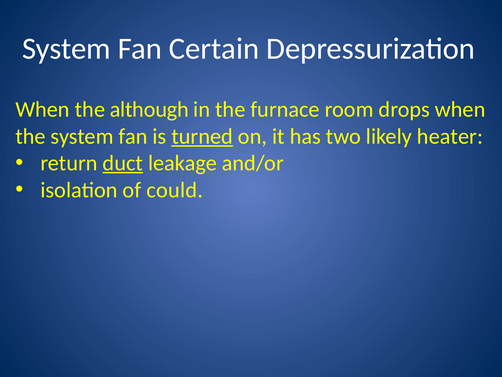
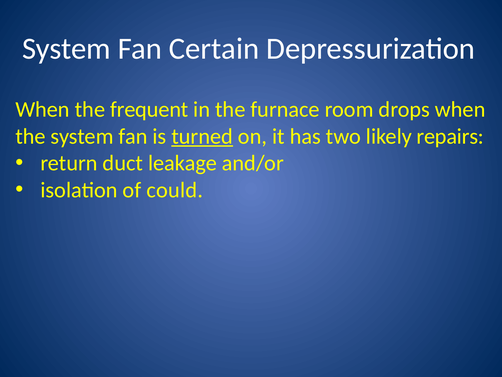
although: although -> frequent (149, 109)
heater: heater -> repairs (450, 136)
duct underline: present -> none (123, 163)
